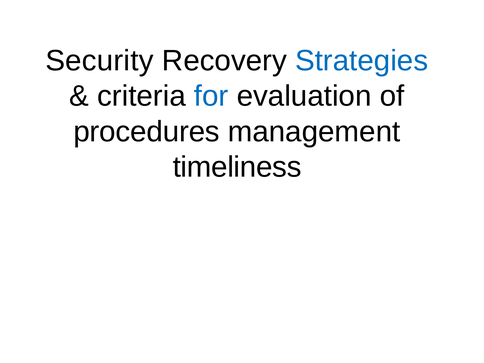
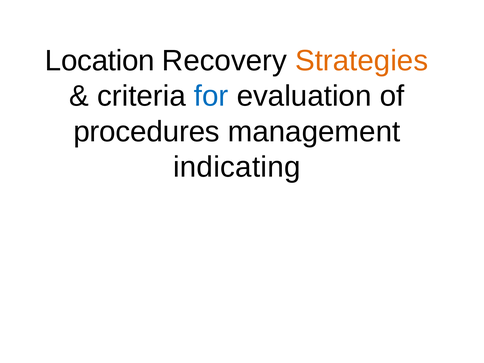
Security: Security -> Location (100, 61)
Strategies colour: blue -> orange (362, 61)
timeliness: timeliness -> indicating (237, 167)
